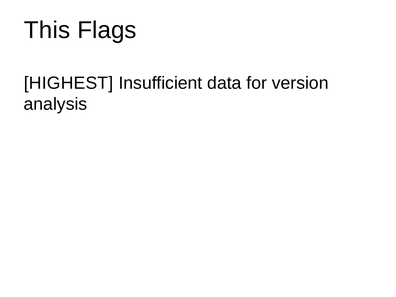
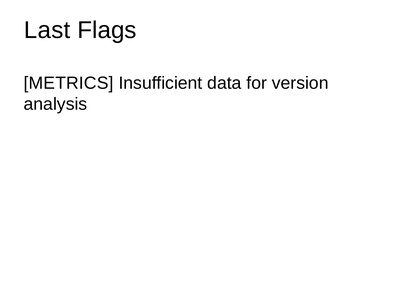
This: This -> Last (47, 30)
HIGHEST: HIGHEST -> METRICS (69, 83)
